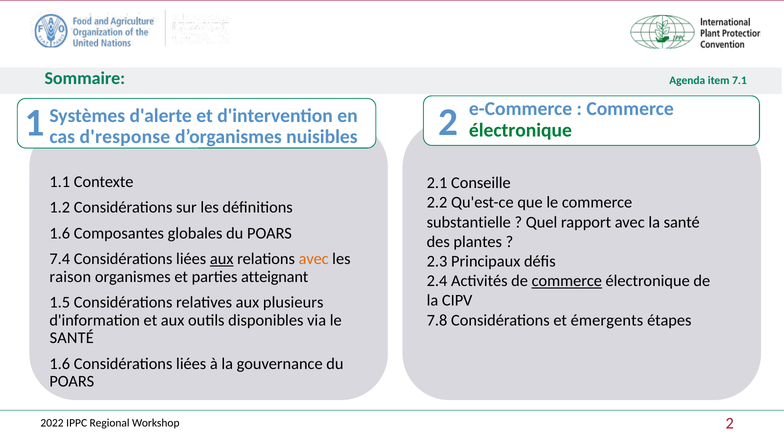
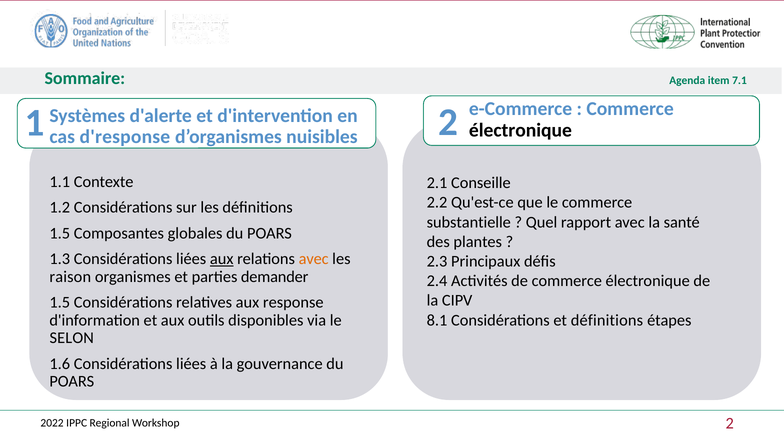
électronique colour: green -> black (520, 130)
1.6: 1.6 -> 1.5 (60, 233)
7.4: 7.4 -> 1.3 (60, 259)
atteignant: atteignant -> demander (275, 277)
commerce underline: present -> none (567, 281)
plusieurs: plusieurs -> response (293, 303)
7.8: 7.8 -> 8.1 (437, 320)
et émergents: émergents -> définitions (607, 320)
SANTÉ: SANTÉ -> SELON (72, 338)
